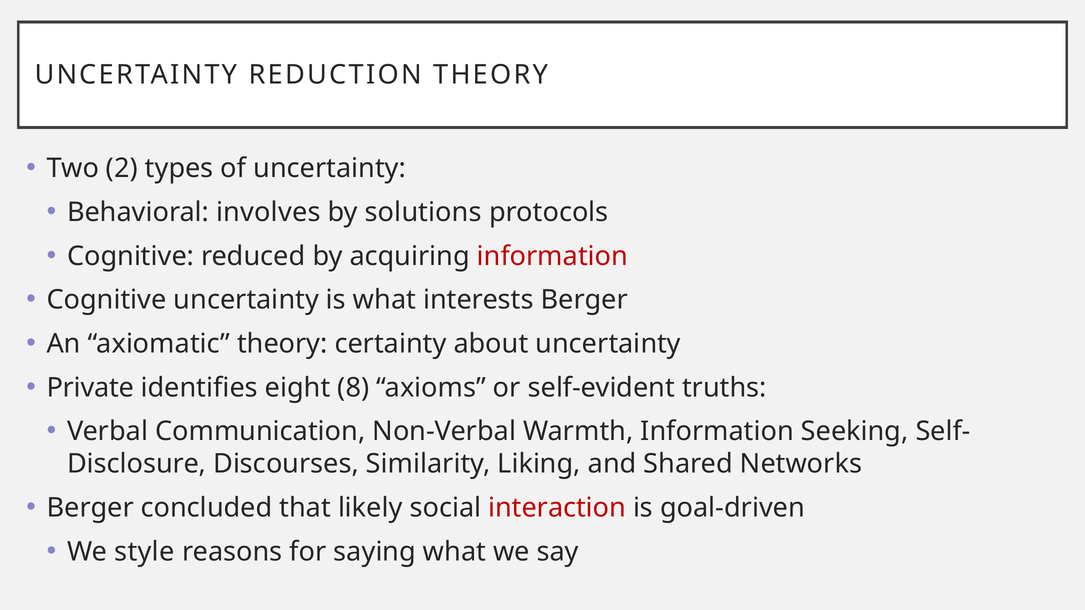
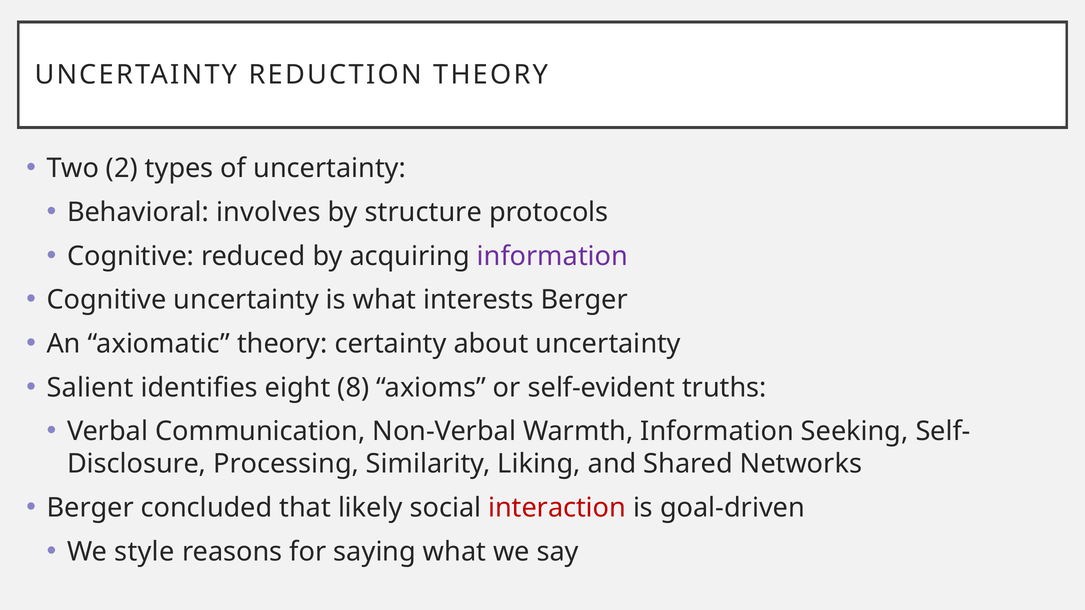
solutions: solutions -> structure (423, 212)
information colour: red -> purple (552, 256)
Private: Private -> Salient (90, 388)
Discourses: Discourses -> Processing (286, 464)
